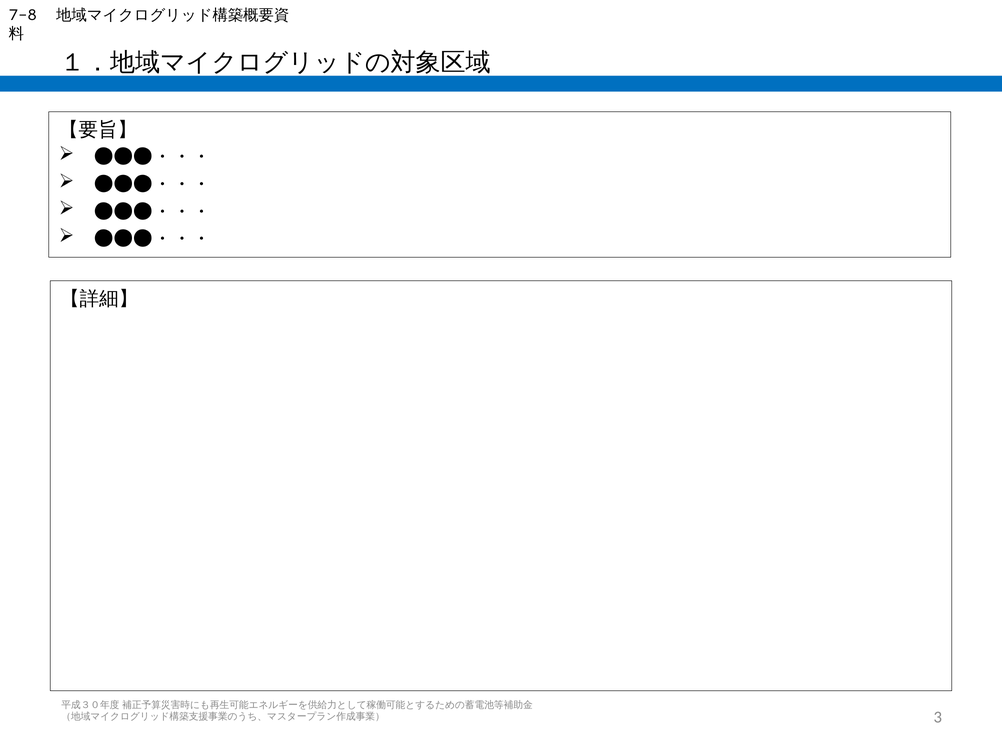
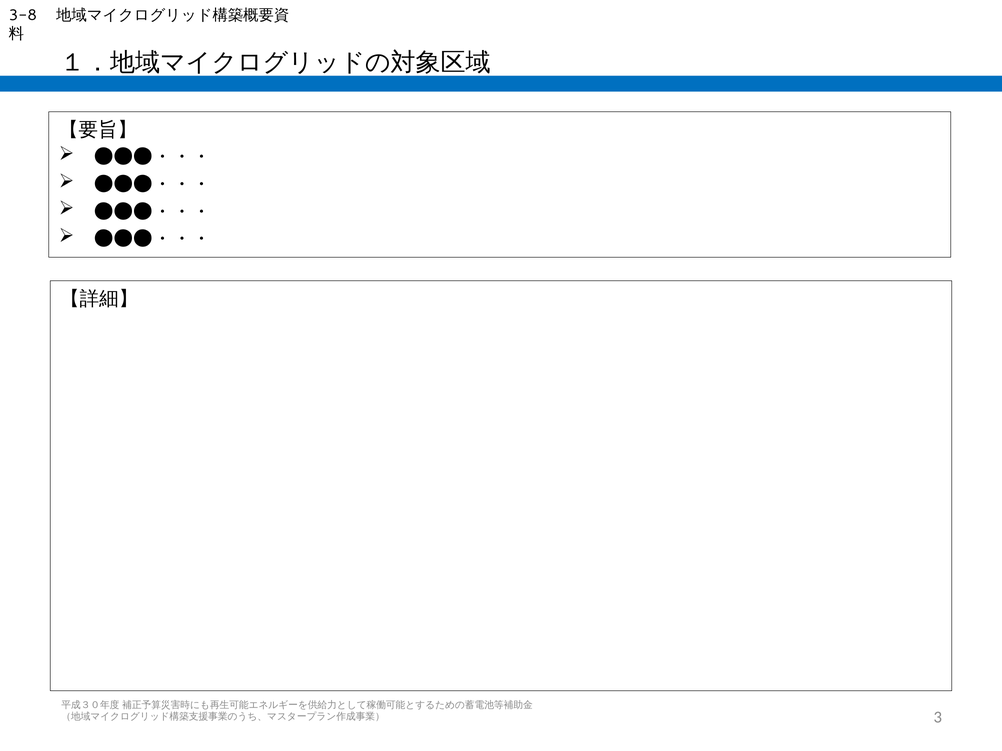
7-8: 7-8 -> 3-8 (23, 15)
